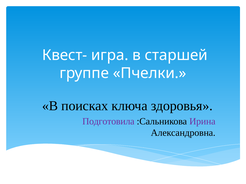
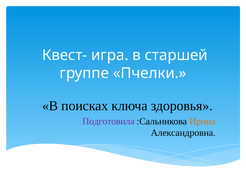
Ирина colour: purple -> orange (202, 122)
